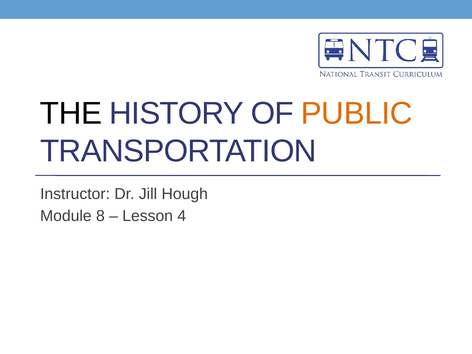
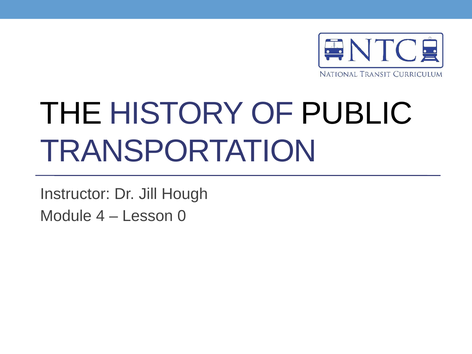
PUBLIC colour: orange -> black (357, 113)
8: 8 -> 4 (100, 216)
4: 4 -> 0 (182, 216)
